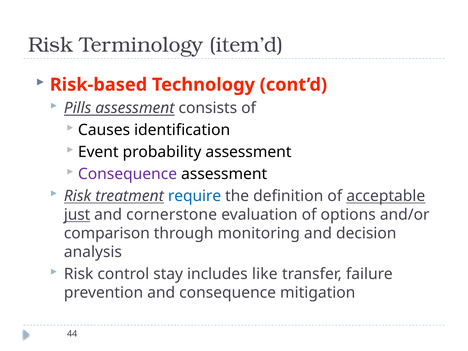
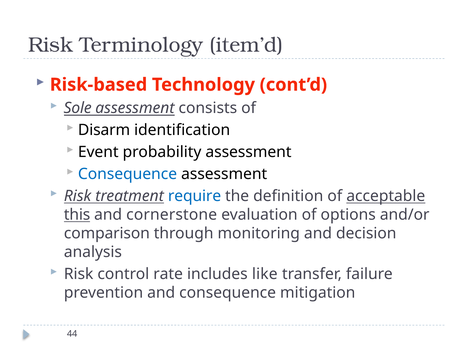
Pills: Pills -> Sole (78, 108)
Causes: Causes -> Disarm (104, 130)
Consequence colour: purple -> blue (128, 174)
just: just -> this (77, 215)
stay: stay -> rate (168, 274)
